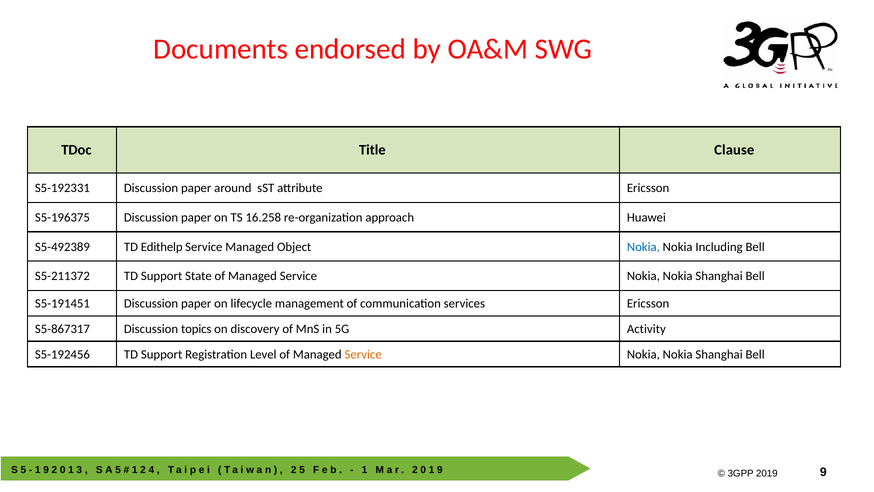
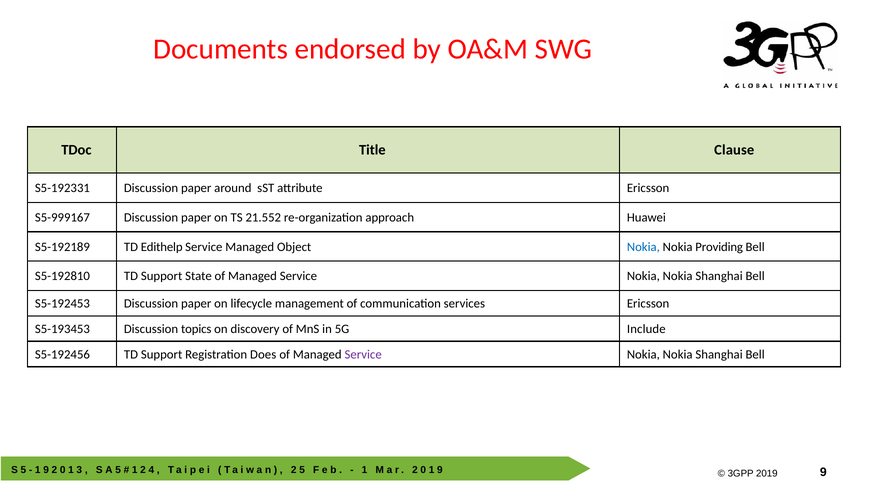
S5-196375: S5-196375 -> S5-999167 (62, 217)
16.258: 16.258 -> 21.552 (263, 217)
S5-492389: S5-492389 -> S5-192189 (62, 247)
Including: Including -> Providing (719, 247)
S5-211372: S5-211372 -> S5-192810 (62, 276)
S5-191451: S5-191451 -> S5-192453 (62, 303)
S5-867317: S5-867317 -> S5-193453 (62, 329)
Activity: Activity -> Include (646, 329)
Level: Level -> Does (263, 354)
Service colour: orange -> purple (363, 354)
